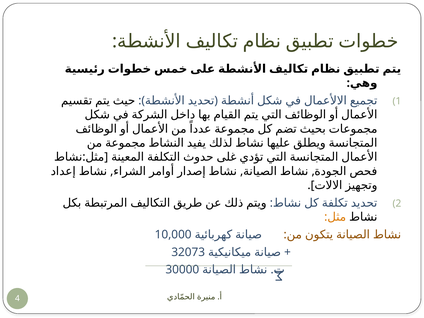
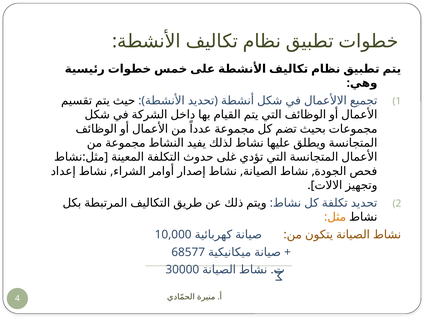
32073: 32073 -> 68577 (188, 252)
